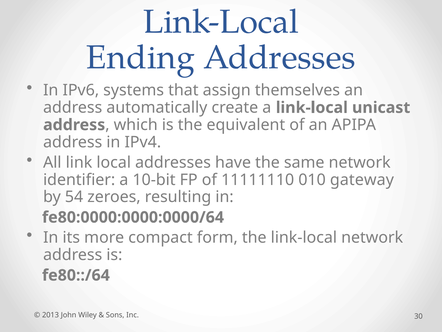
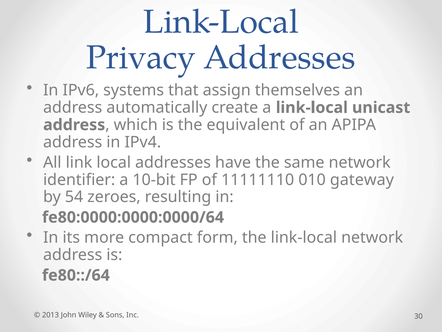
Ending: Ending -> Privacy (141, 58)
